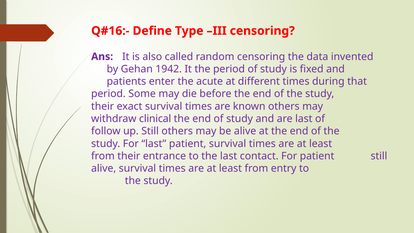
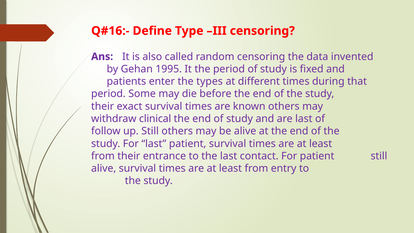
1942: 1942 -> 1995 (169, 69)
acute: acute -> types (210, 81)
